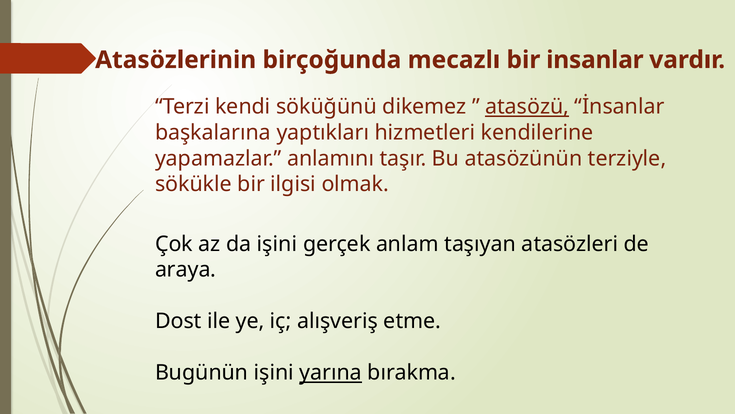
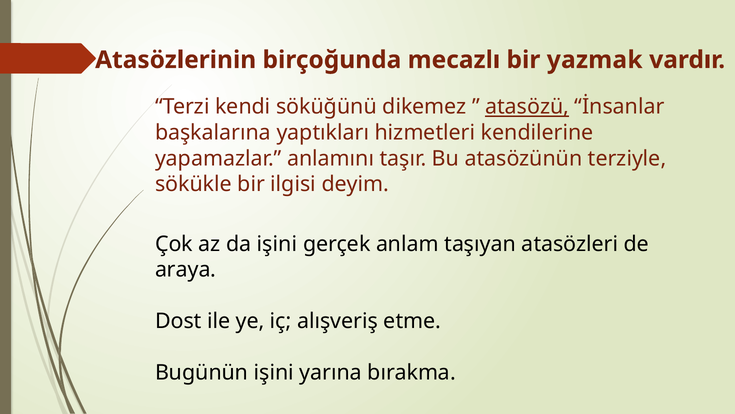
insanlar: insanlar -> yazmak (595, 60)
olmak: olmak -> deyim (355, 184)
yarına underline: present -> none (331, 372)
